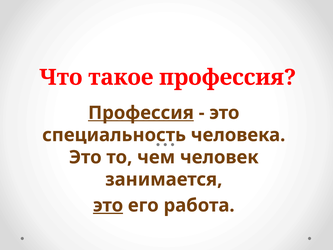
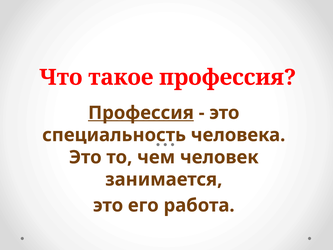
это underline: present -> none (108, 205)
